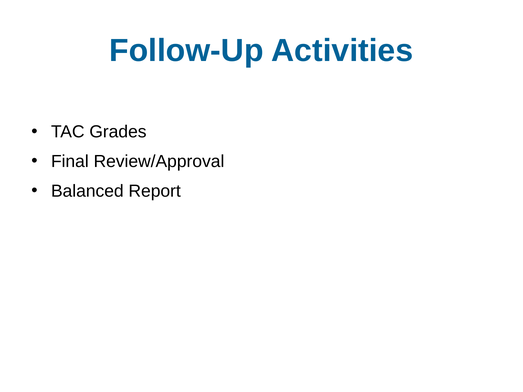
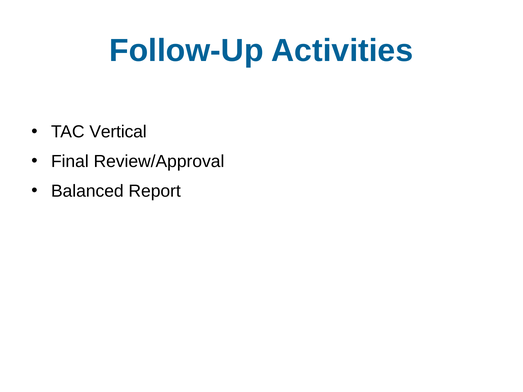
Grades: Grades -> Vertical (118, 132)
